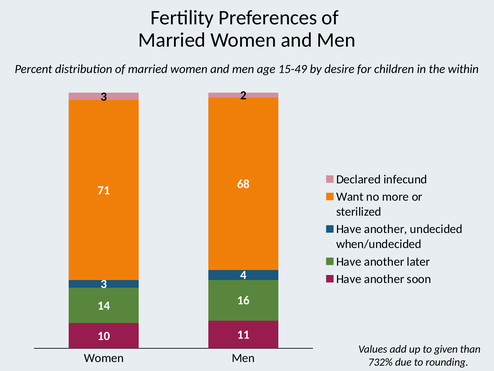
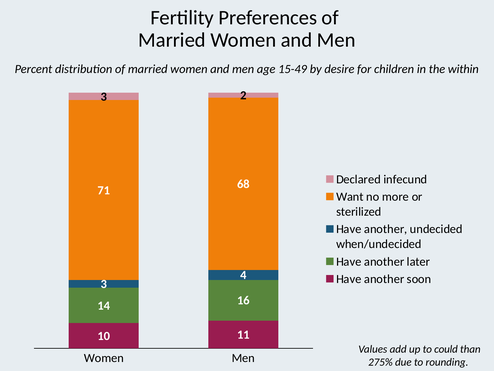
given: given -> could (446, 349)
732%: 732% -> 275% (380, 362)
